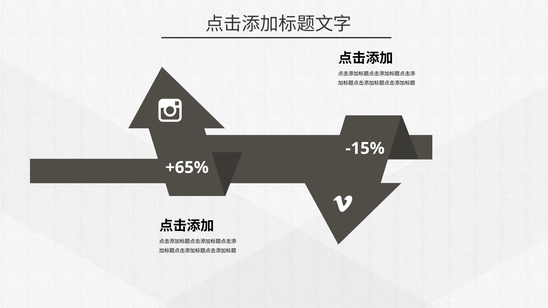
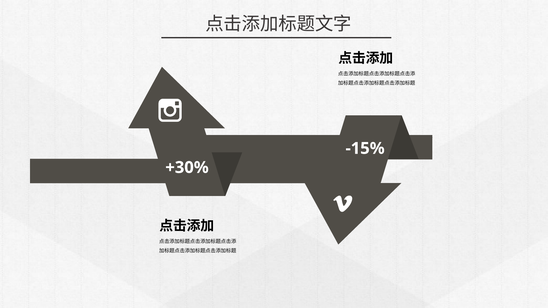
+65%: +65% -> +30% (187, 168)
